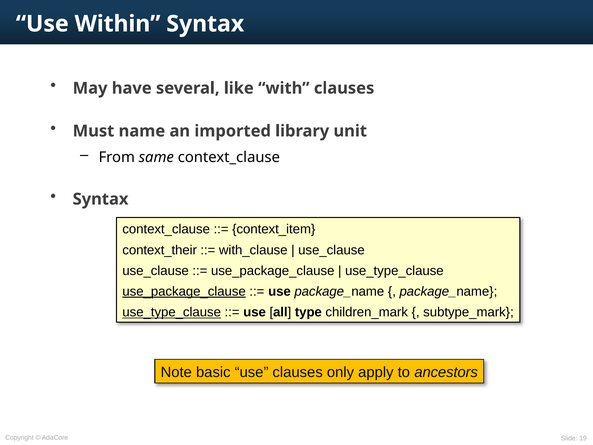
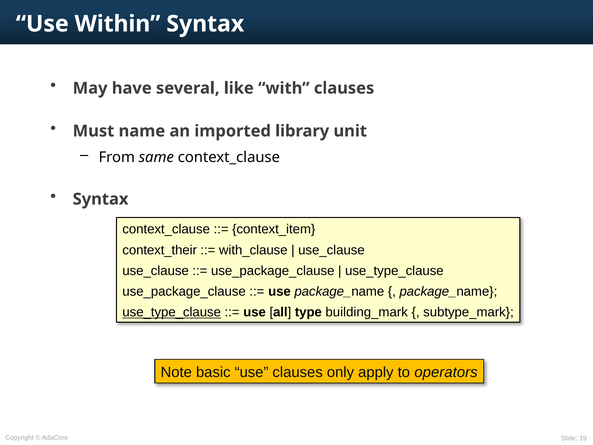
use_package_clause underline: present -> none (184, 291)
children_mark: children_mark -> building_mark (367, 312)
ancestors: ancestors -> operators (446, 372)
